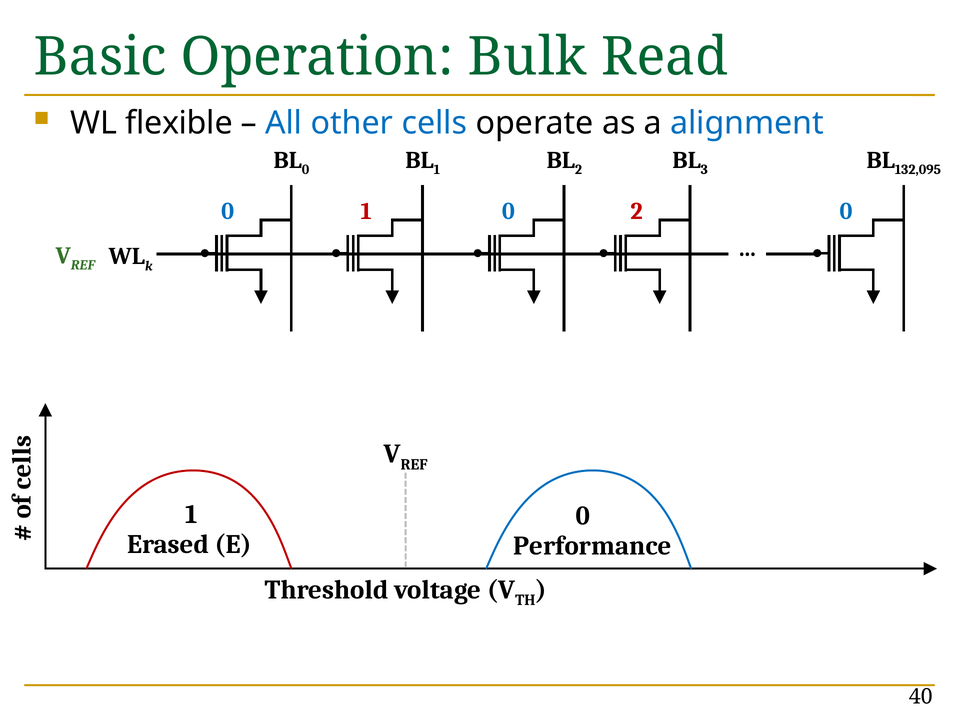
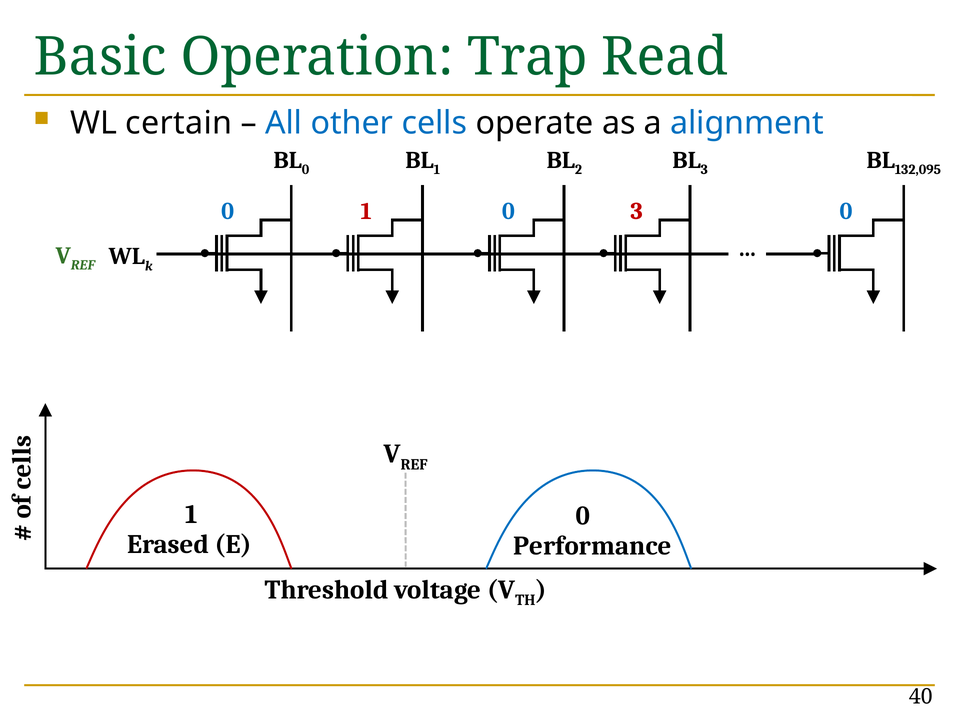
Bulk: Bulk -> Trap (528, 57)
flexible: flexible -> certain (179, 123)
0 2: 2 -> 3 (637, 211)
